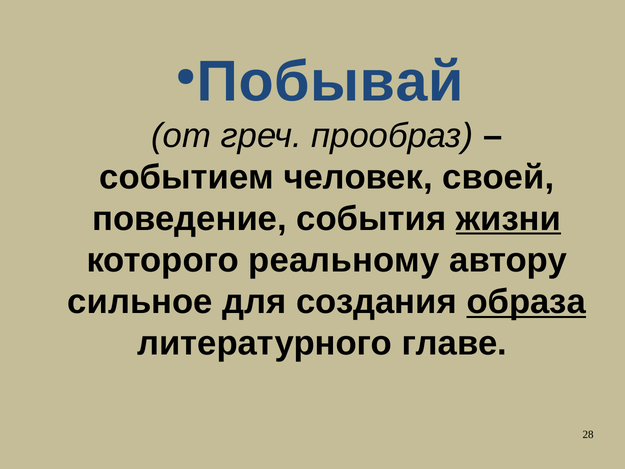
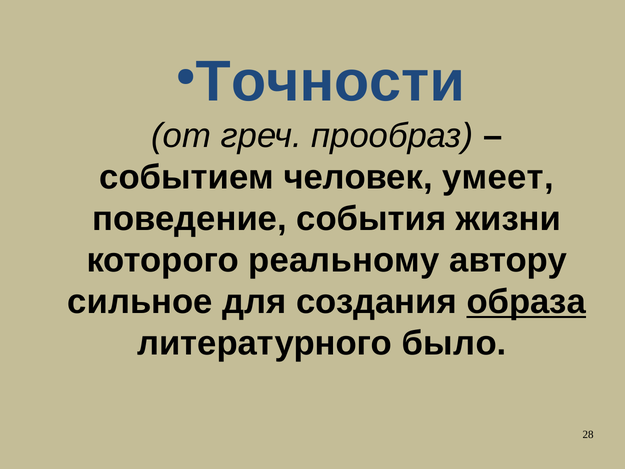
Побывай: Побывай -> Точности (330, 82)
своей: своей -> умеет (498, 177)
жизни underline: present -> none (508, 219)
главе: главе -> было (454, 343)
